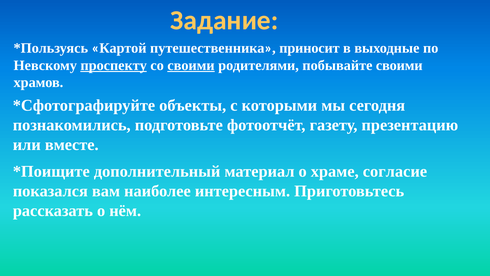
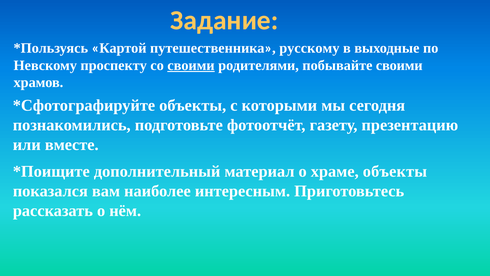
приносит: приносит -> русскому (309, 48)
проспекту underline: present -> none (114, 65)
храме согласие: согласие -> объекты (395, 171)
